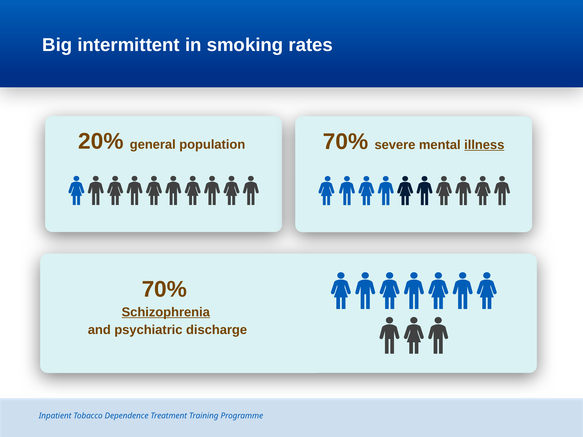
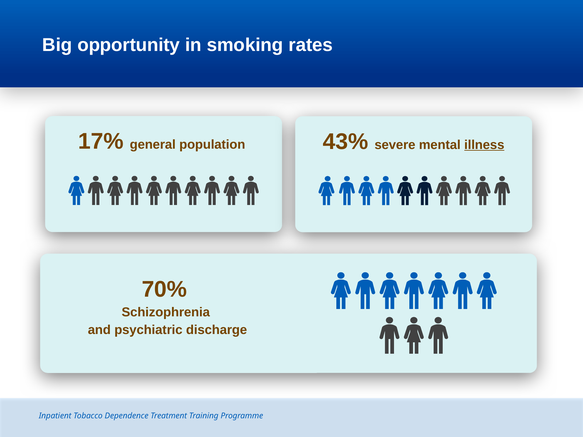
intermittent: intermittent -> opportunity (129, 45)
20%: 20% -> 17% (101, 141)
population 70%: 70% -> 43% (346, 142)
Schizophrenia underline: present -> none (166, 312)
